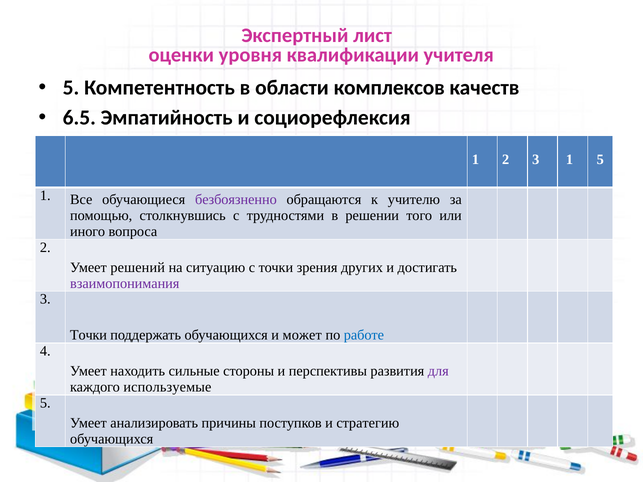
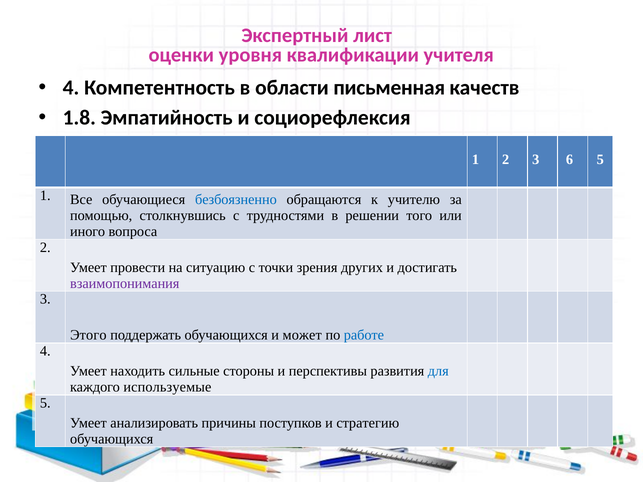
5: 5 -> 4 (71, 88)
комплексов: комплексов -> письменная (389, 88)
6.5: 6.5 -> 1.8 (79, 118)
3 1: 1 -> 6 (569, 160)
безбоязненно colour: purple -> blue (236, 200)
решений: решений -> провести (138, 268)
Точки: Точки -> Этого (88, 335)
для colour: purple -> blue (438, 371)
